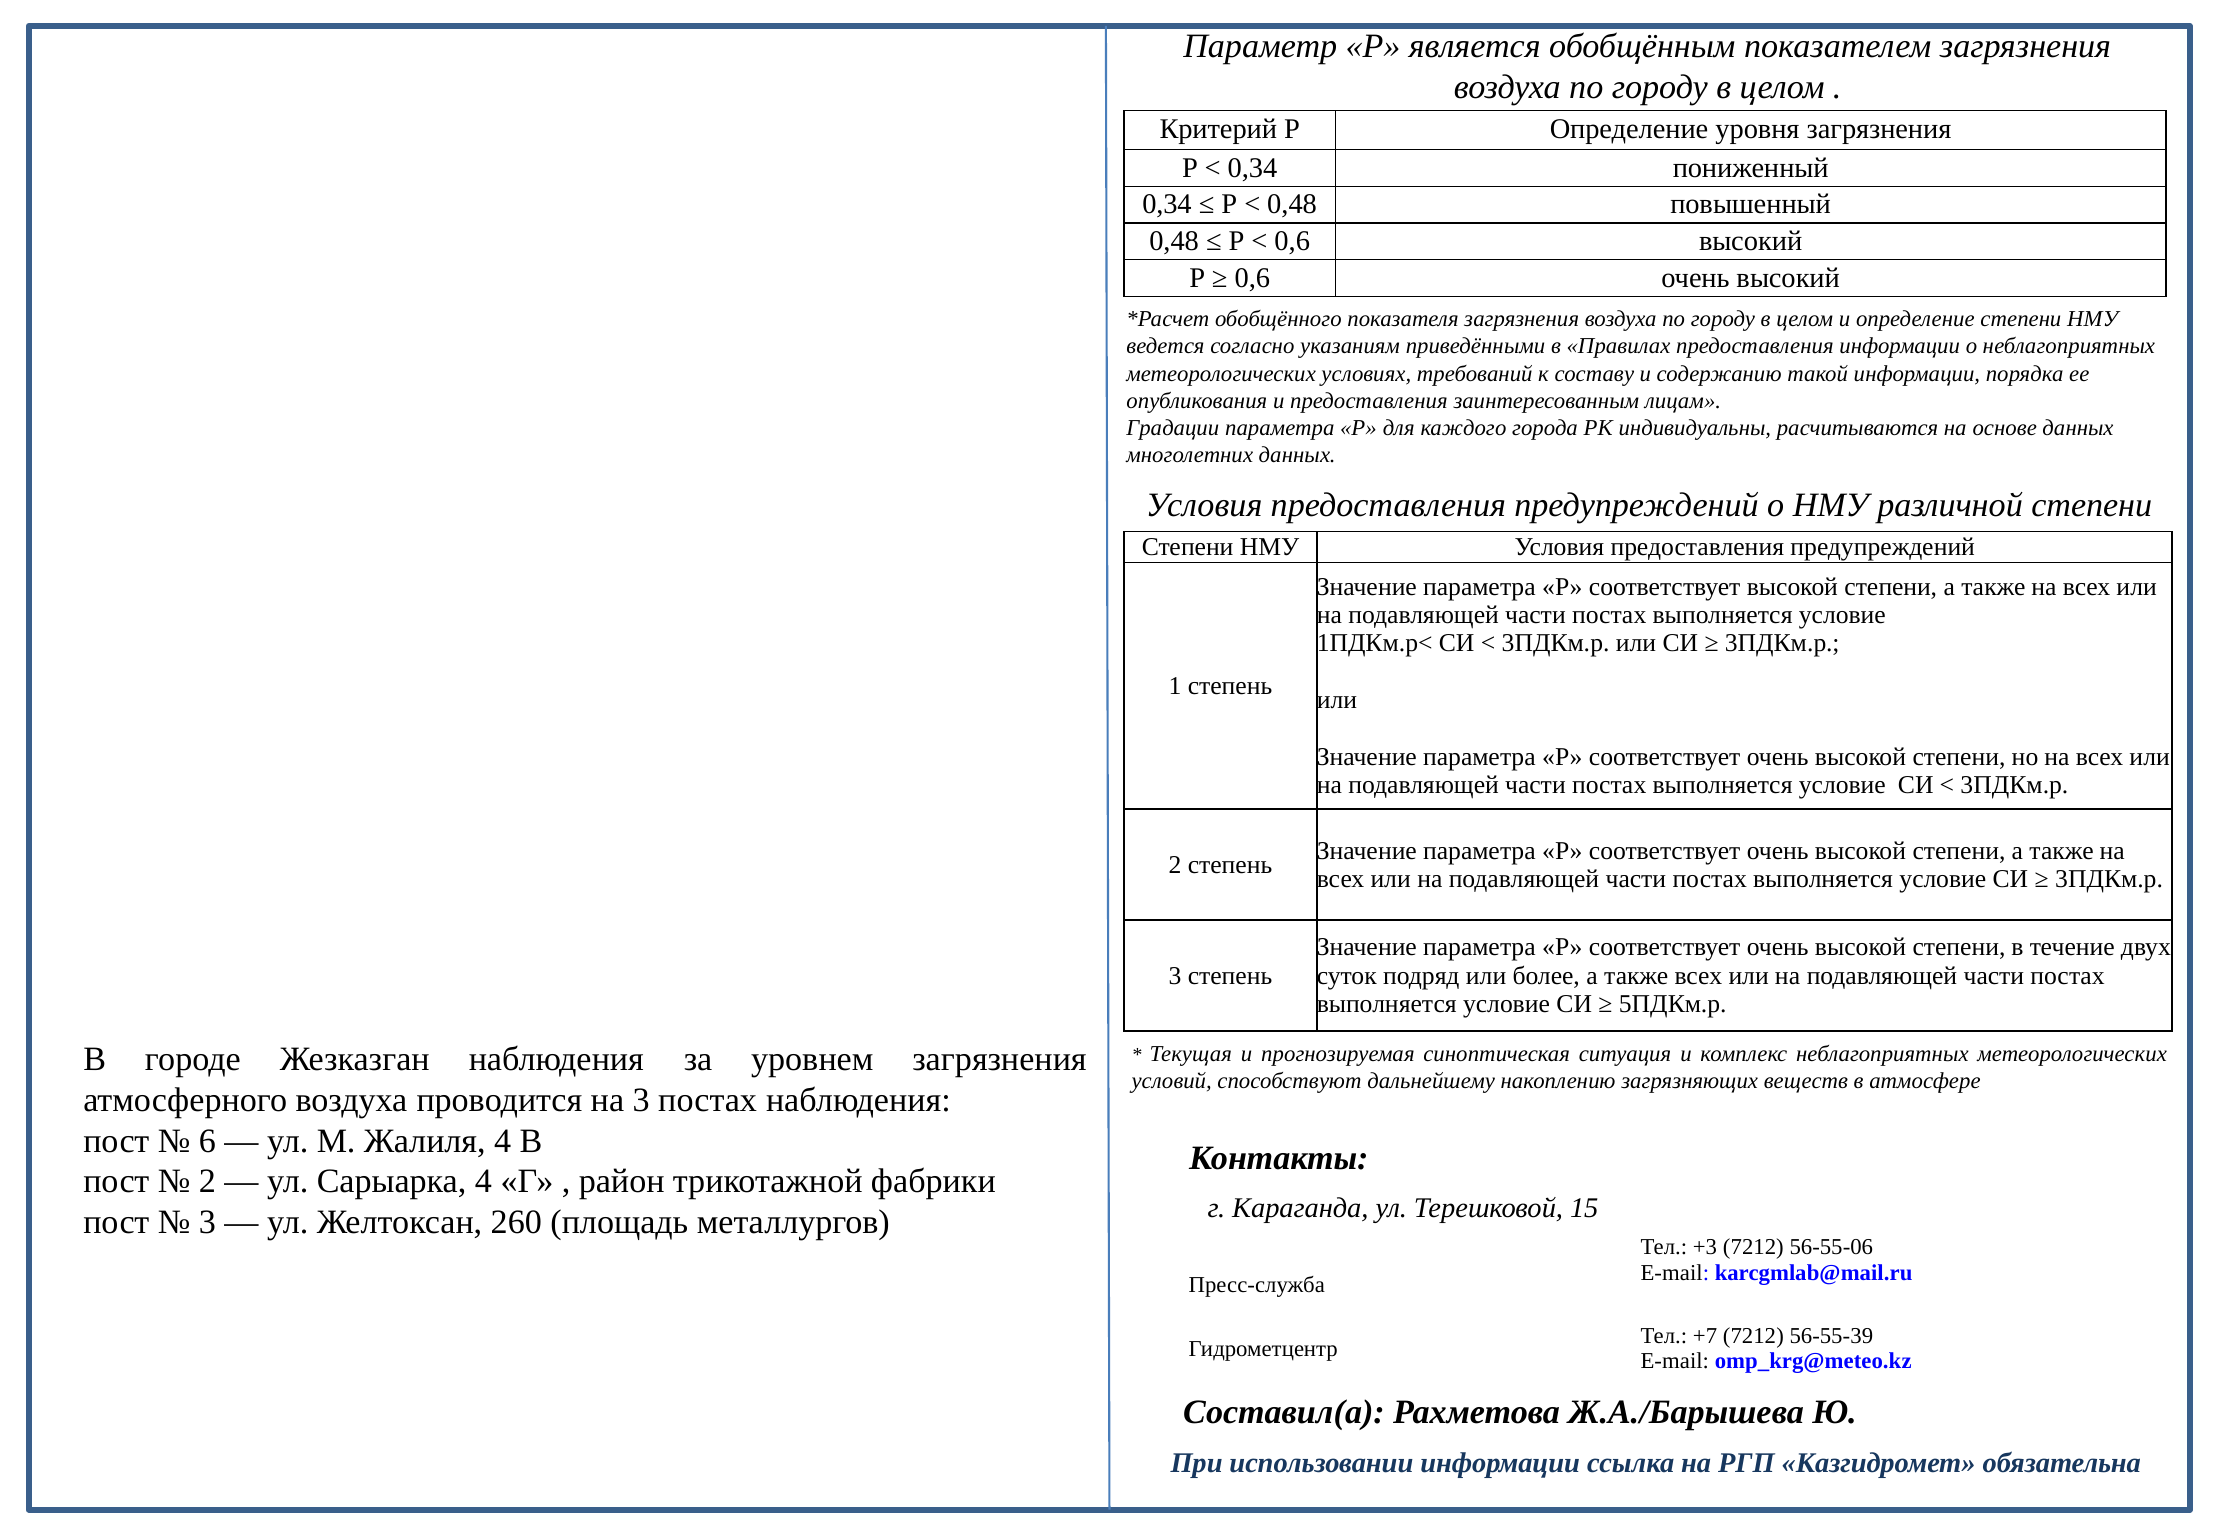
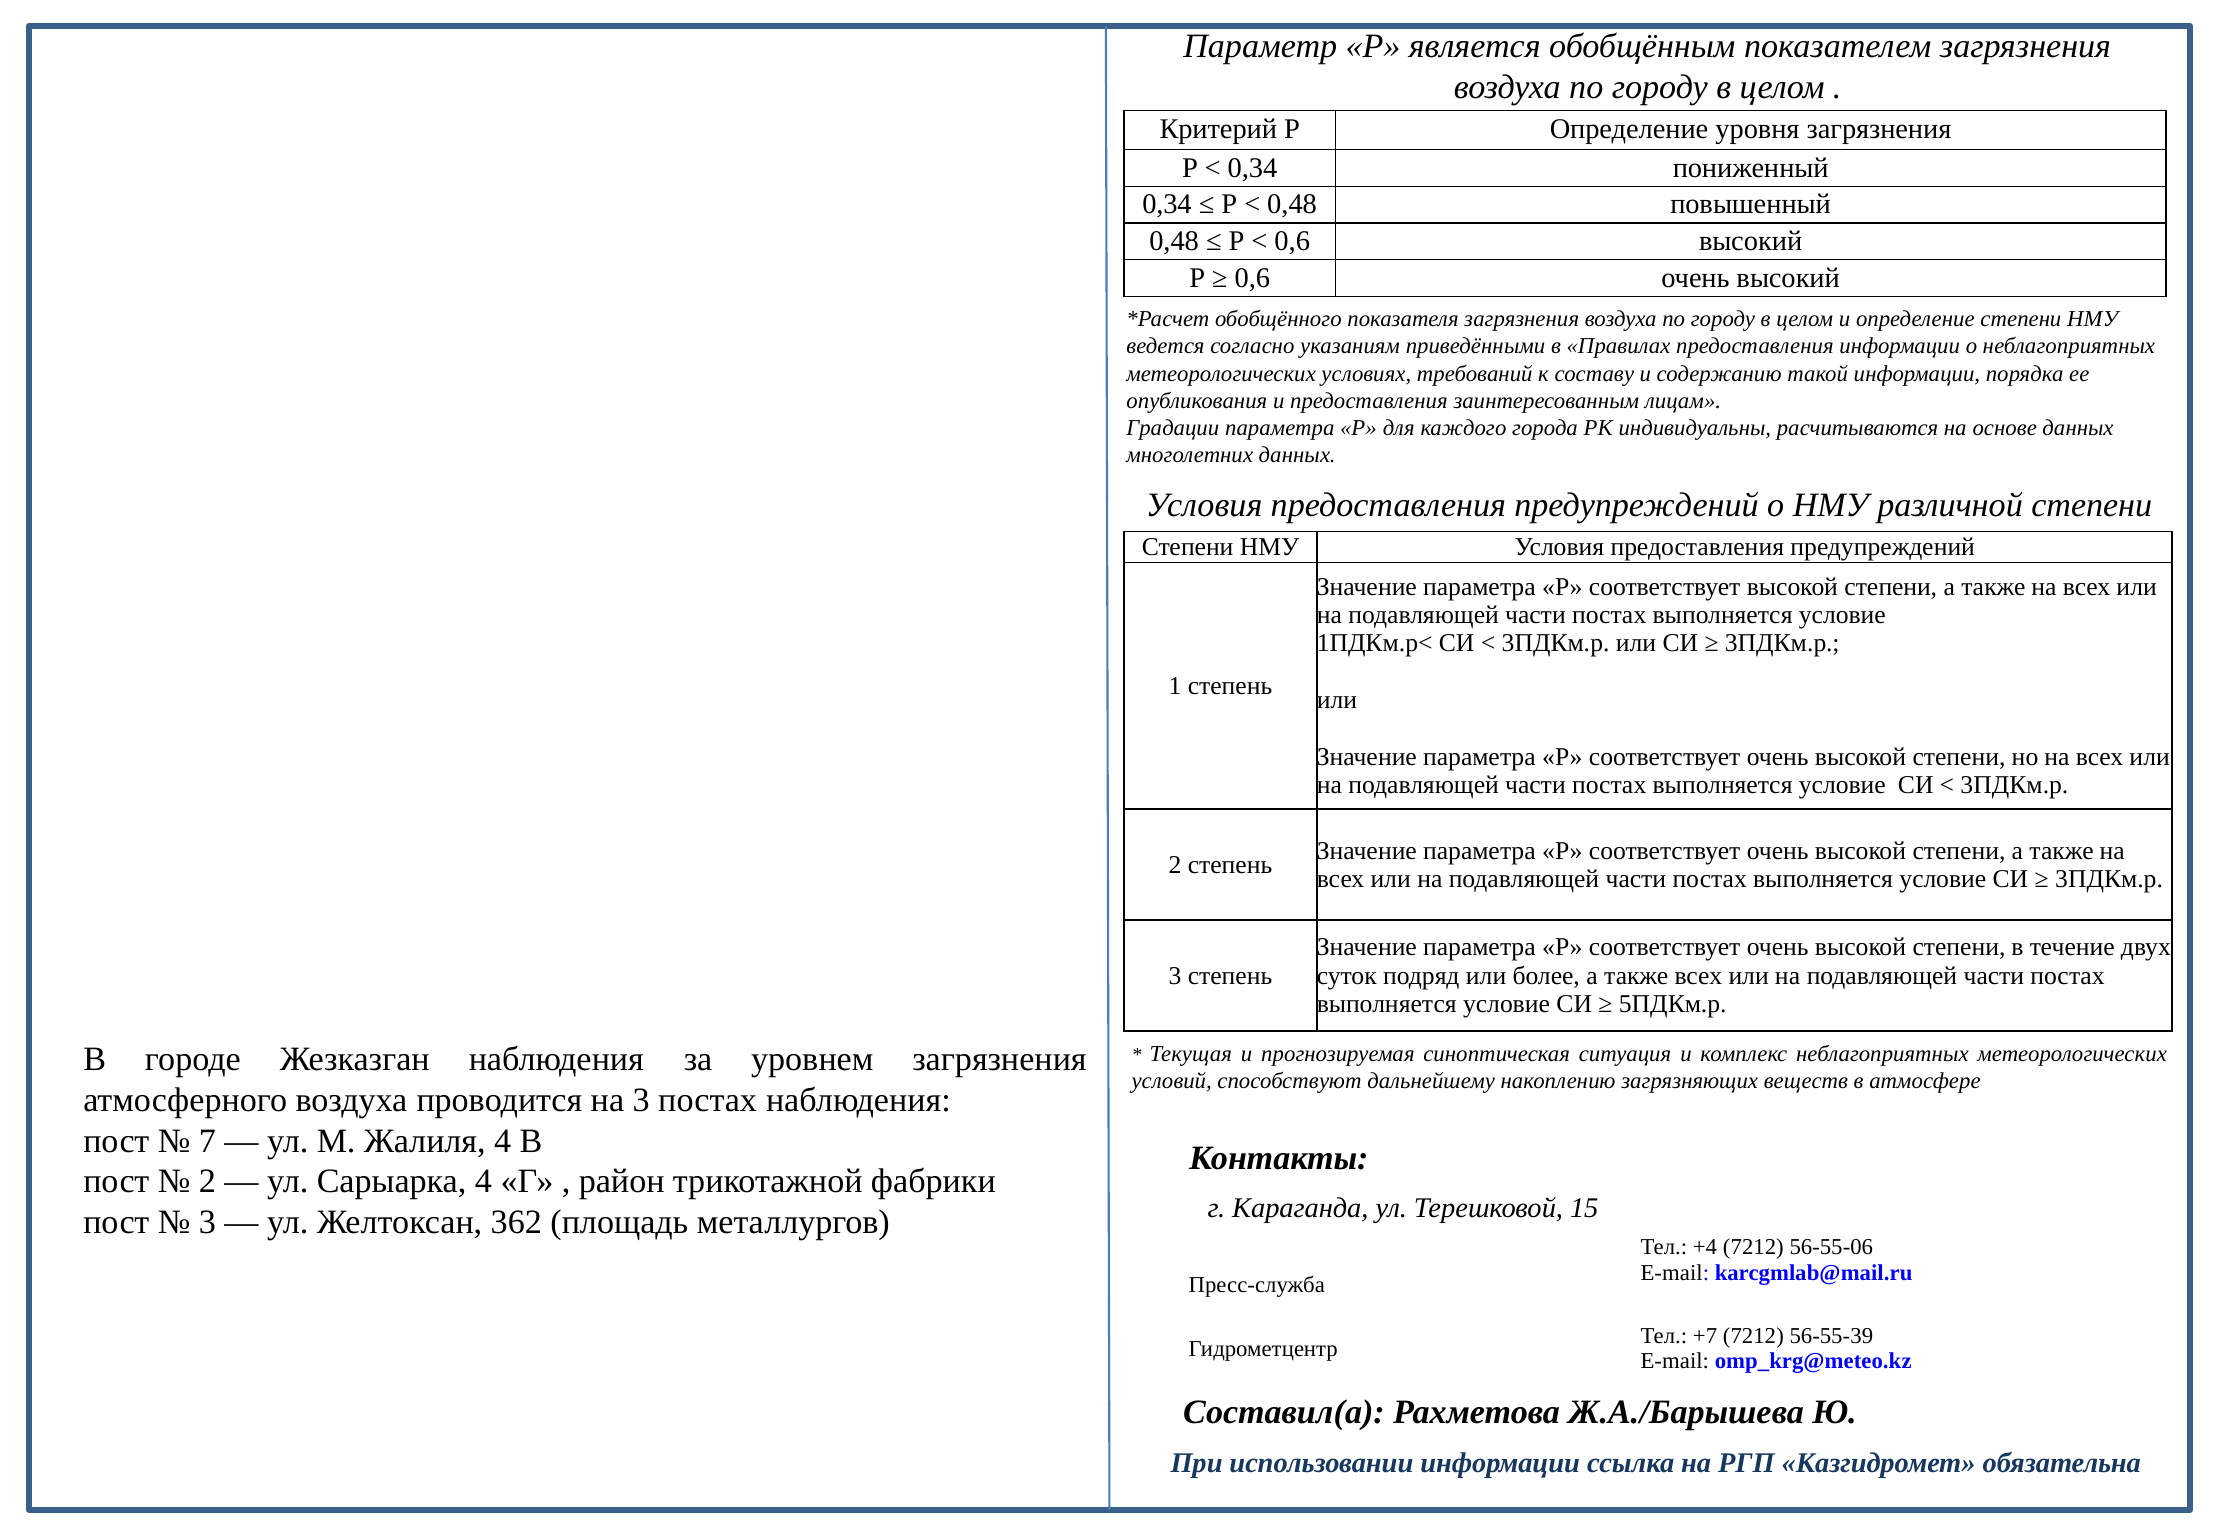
6: 6 -> 7 (207, 1141)
260: 260 -> 362 (516, 1223)
+3: +3 -> +4 (1705, 1247)
